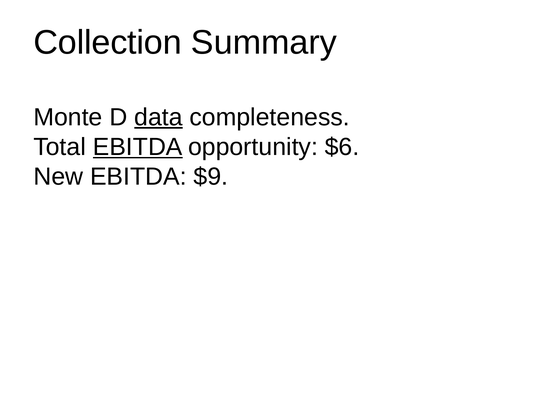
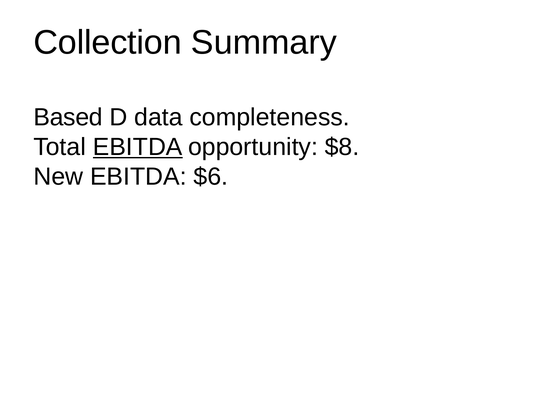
Monte: Monte -> Based (68, 117)
data underline: present -> none (158, 117)
$6: $6 -> $8 (342, 147)
$9: $9 -> $6 (211, 177)
